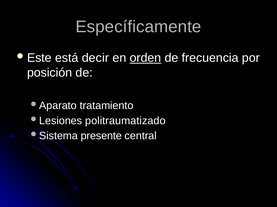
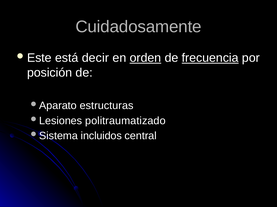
Específicamente: Específicamente -> Cuidadosamente (138, 27)
frecuencia underline: none -> present (210, 58)
tratamiento: tratamiento -> estructuras (107, 106)
presente: presente -> incluidos (101, 136)
